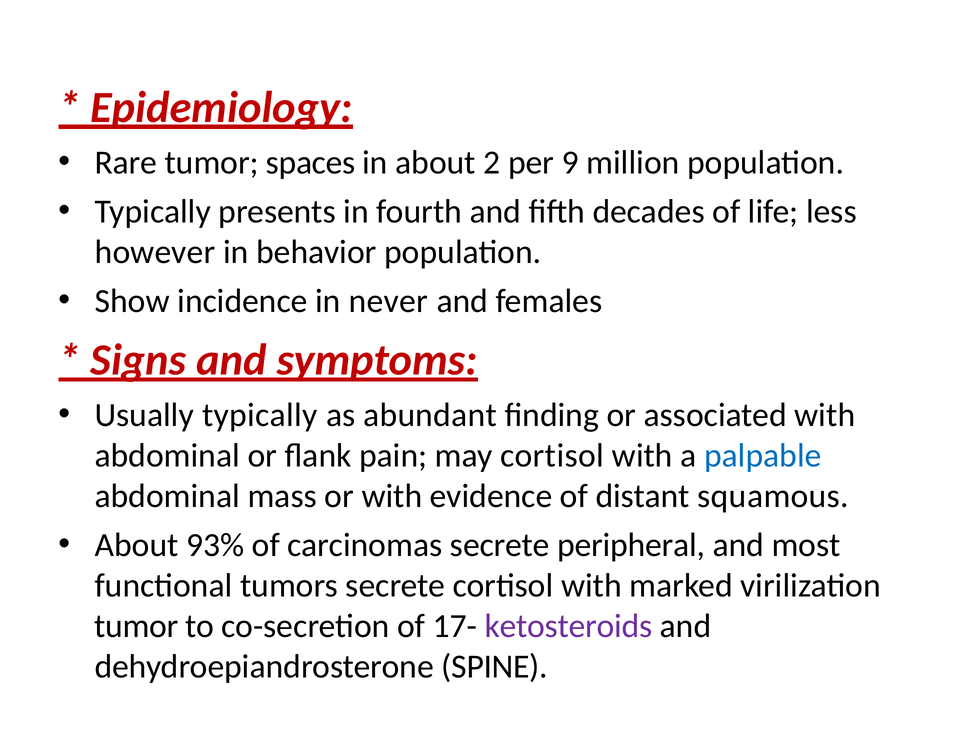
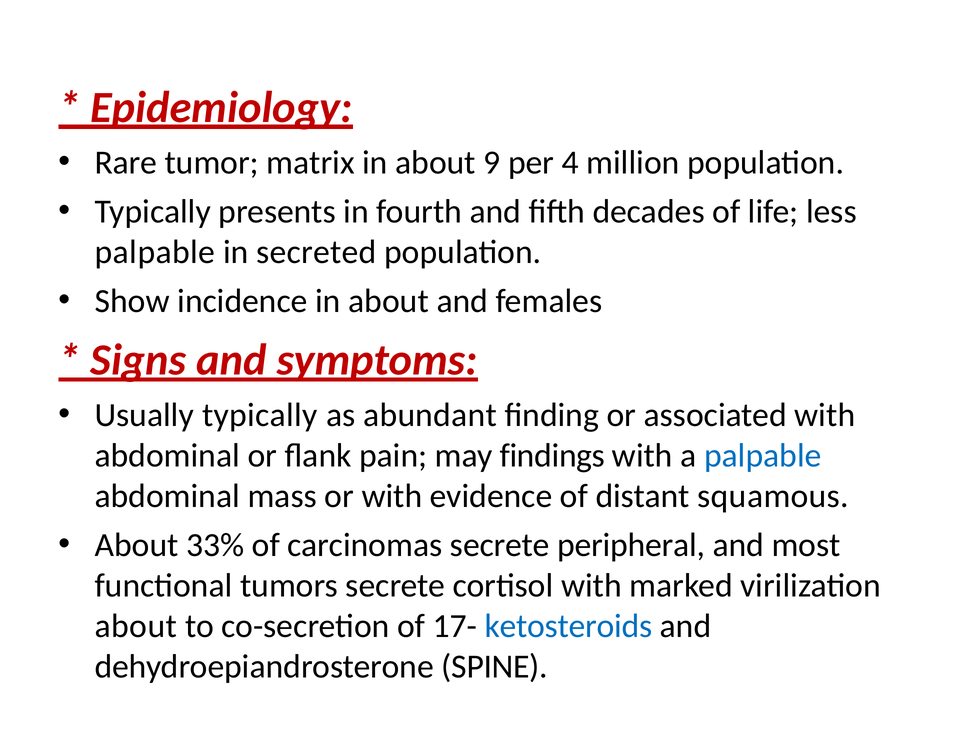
spaces: spaces -> matrix (311, 162)
2: 2 -> 9 (492, 162)
9: 9 -> 4 (570, 162)
however: however -> palpable (155, 252)
behavior: behavior -> secreted (316, 252)
incidence in never: never -> about (389, 301)
may cortisol: cortisol -> findings (552, 455)
93%: 93% -> 33% (215, 545)
tumor: tumor -> about (136, 626)
ketosteroids colour: purple -> blue (569, 626)
